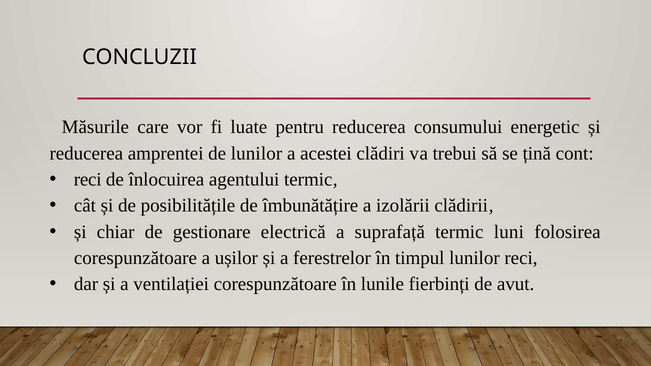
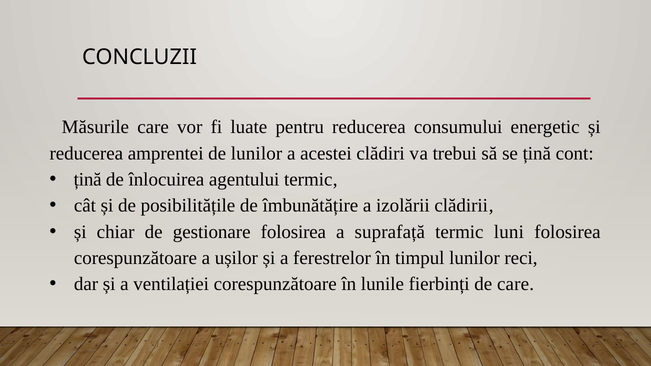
reci: reci -> țină (88, 180)
gestionare electrică: electrică -> folosirea (293, 232)
de avut: avut -> care (516, 284)
